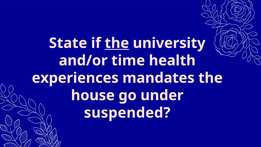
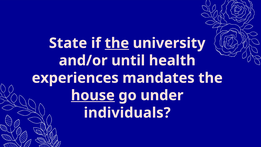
time: time -> until (128, 60)
house underline: none -> present (93, 95)
suspended: suspended -> individuals (127, 113)
